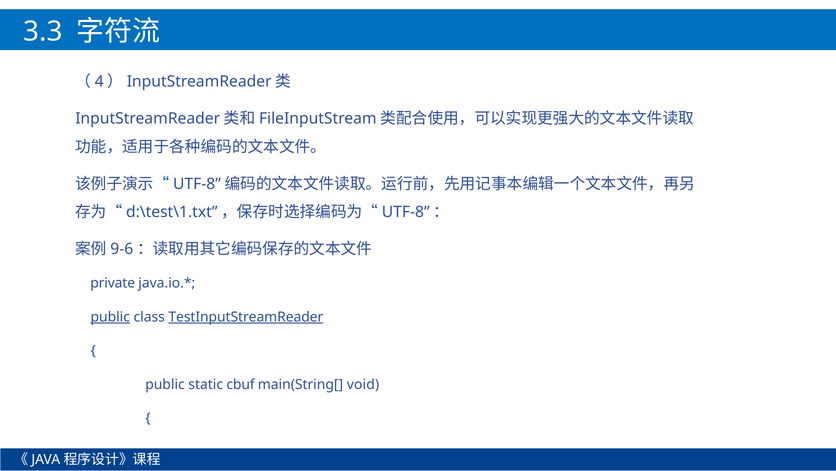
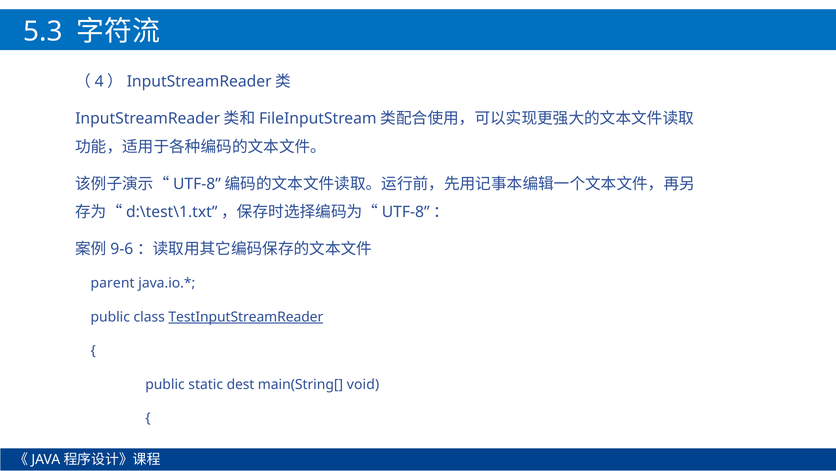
3.3: 3.3 -> 5.3 (43, 32)
private: private -> parent (113, 283)
public underline: present -> none (110, 316)
cbuf: cbuf -> dest (241, 384)
